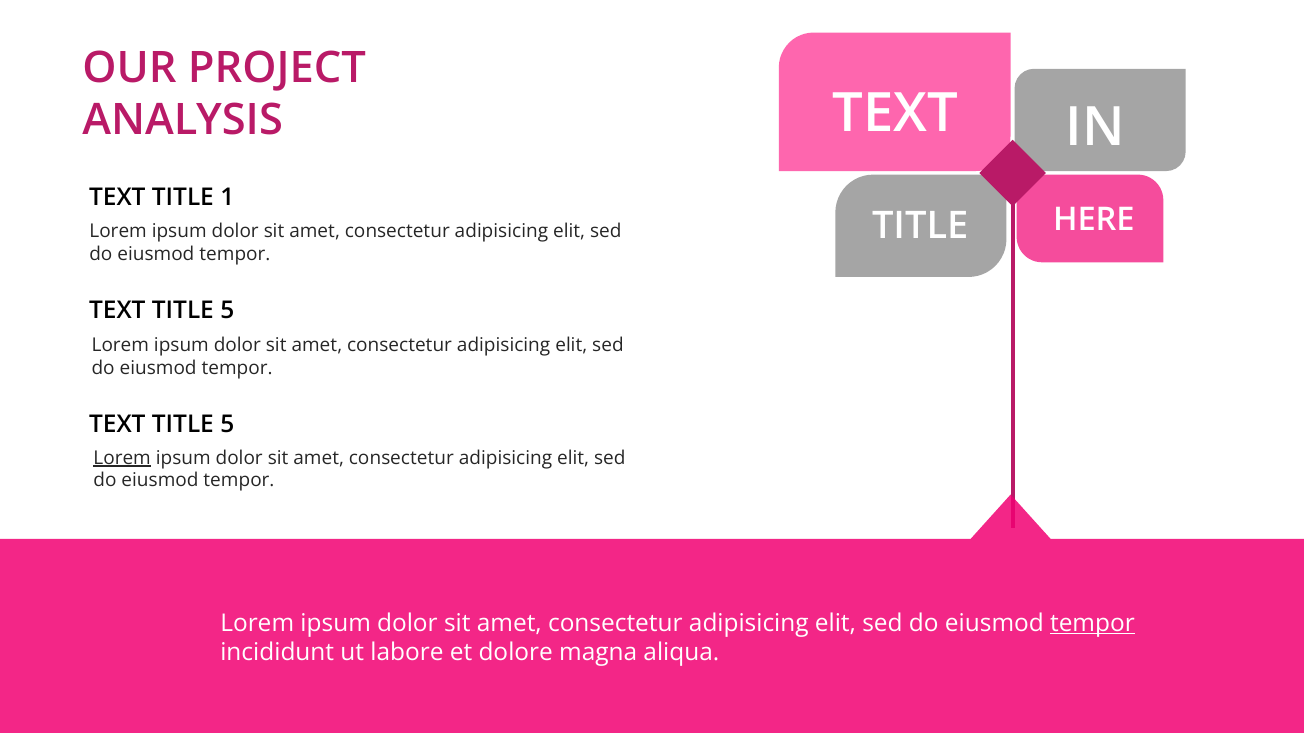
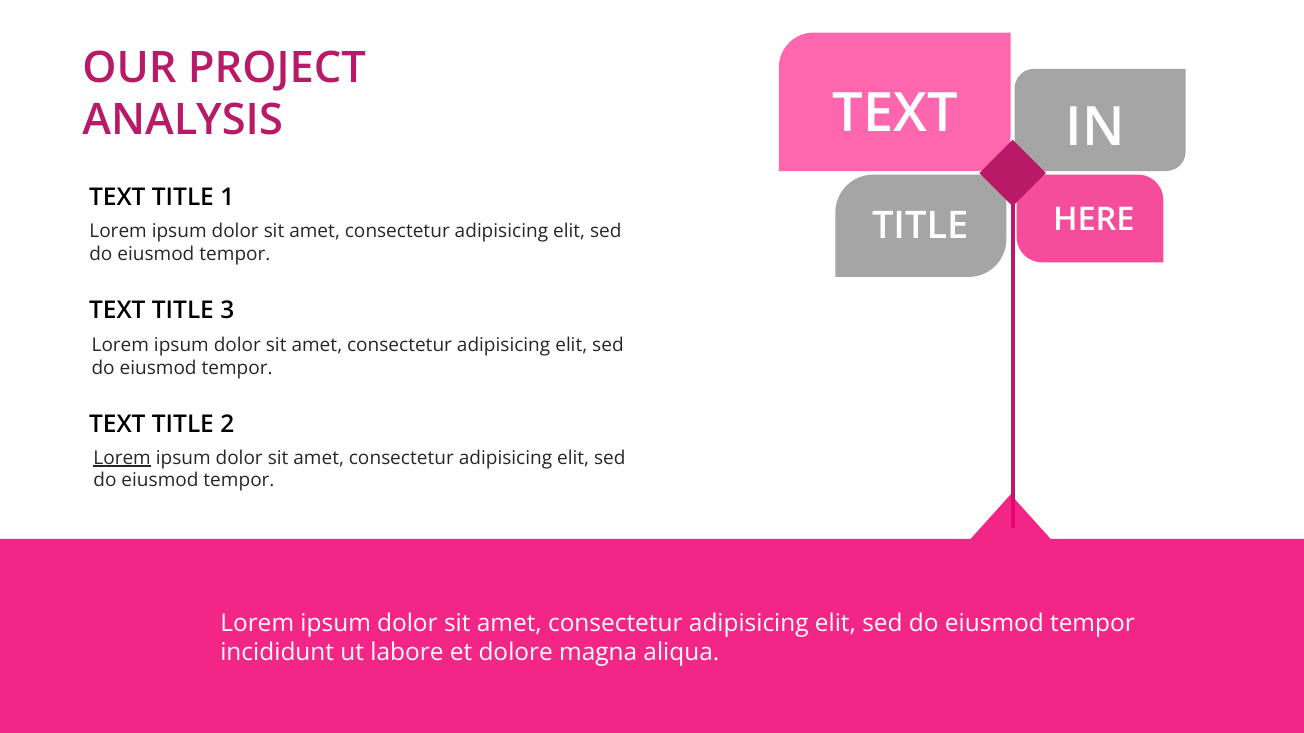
5: 5 -> 3 (227, 311)
5: 5 -> 2 (227, 425)
tempor underline: present -> none (1092, 623)
